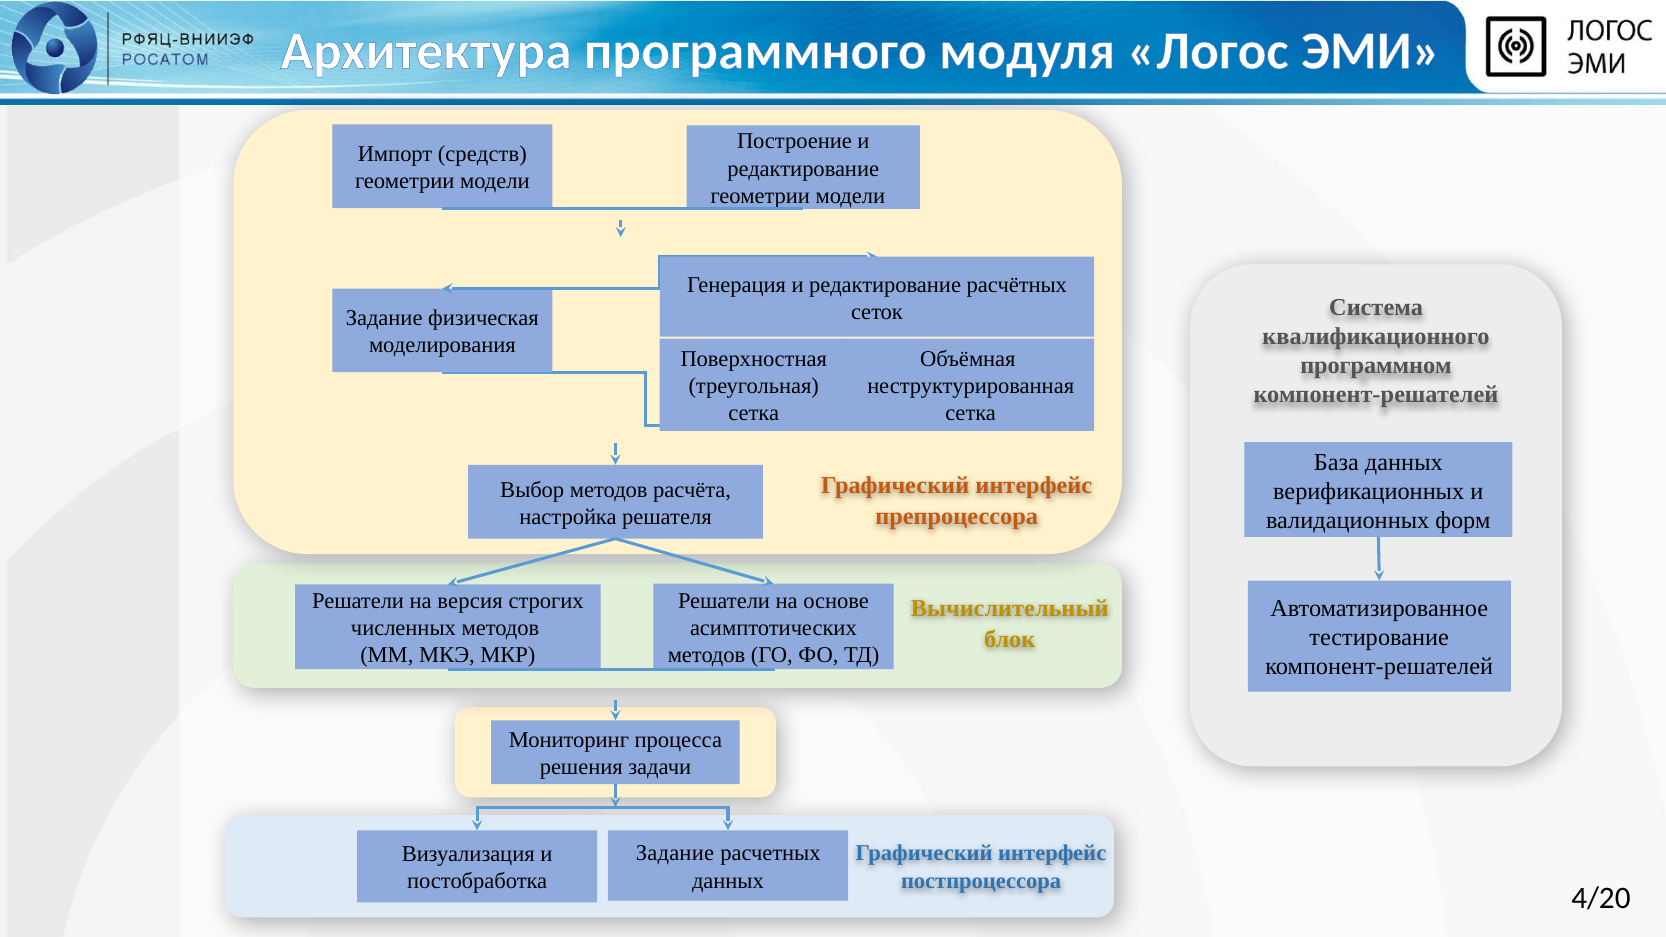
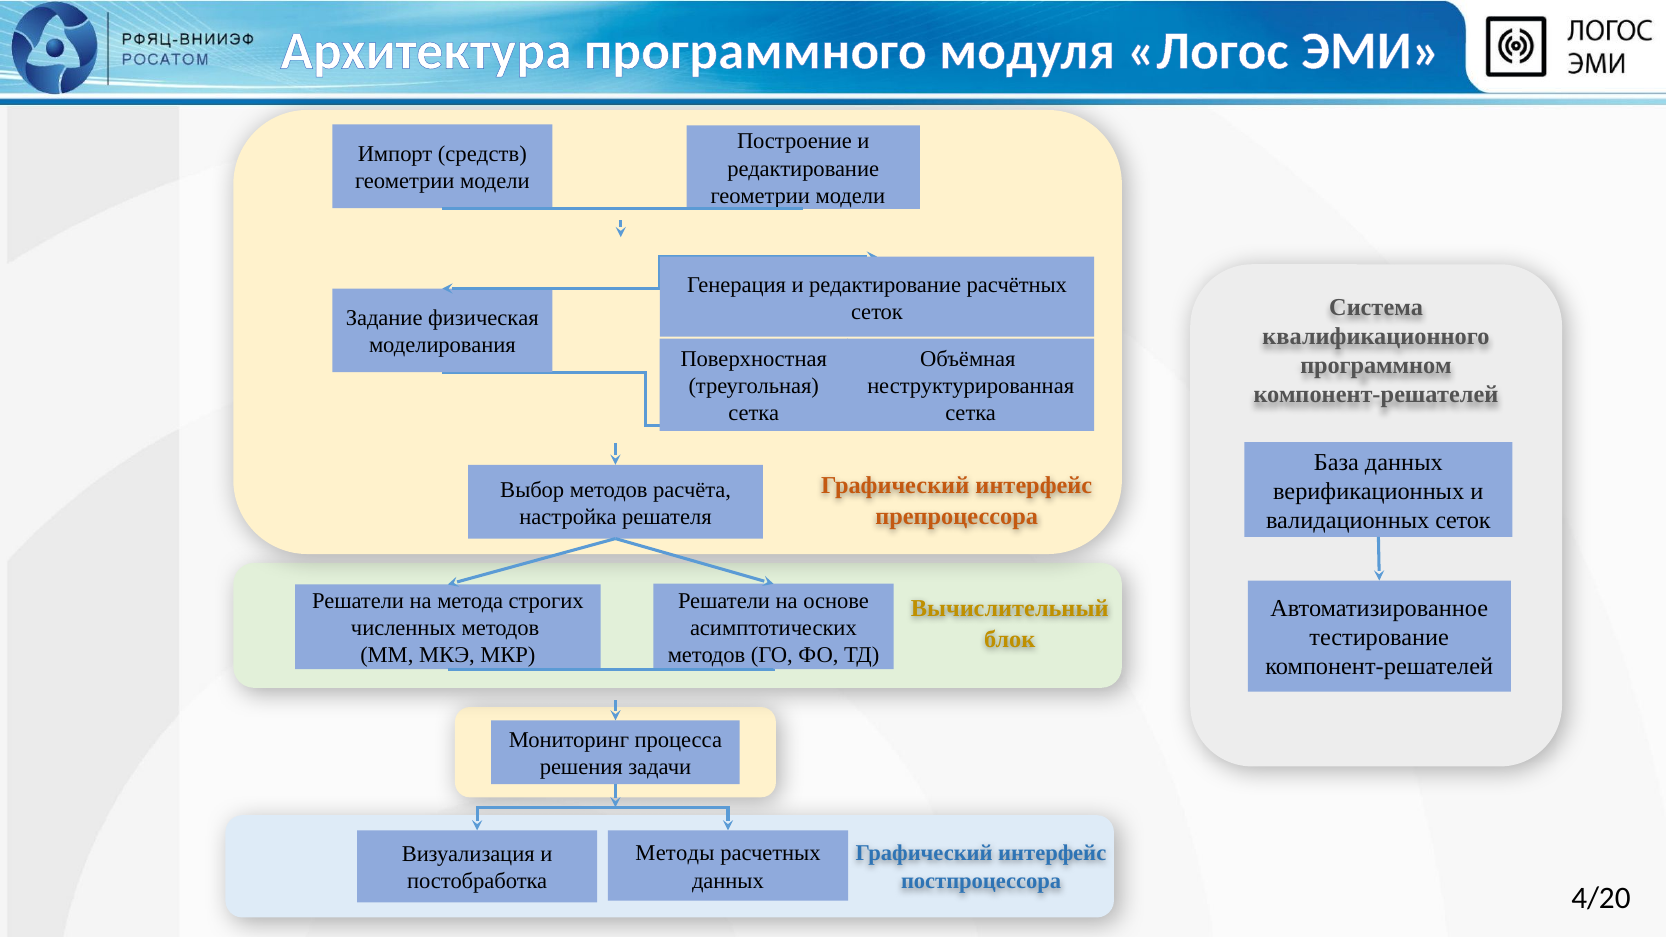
валидационных форм: форм -> сеток (1463, 521)
версия: версия -> метода (470, 601)
Задание: Задание -> Методы (675, 854)
